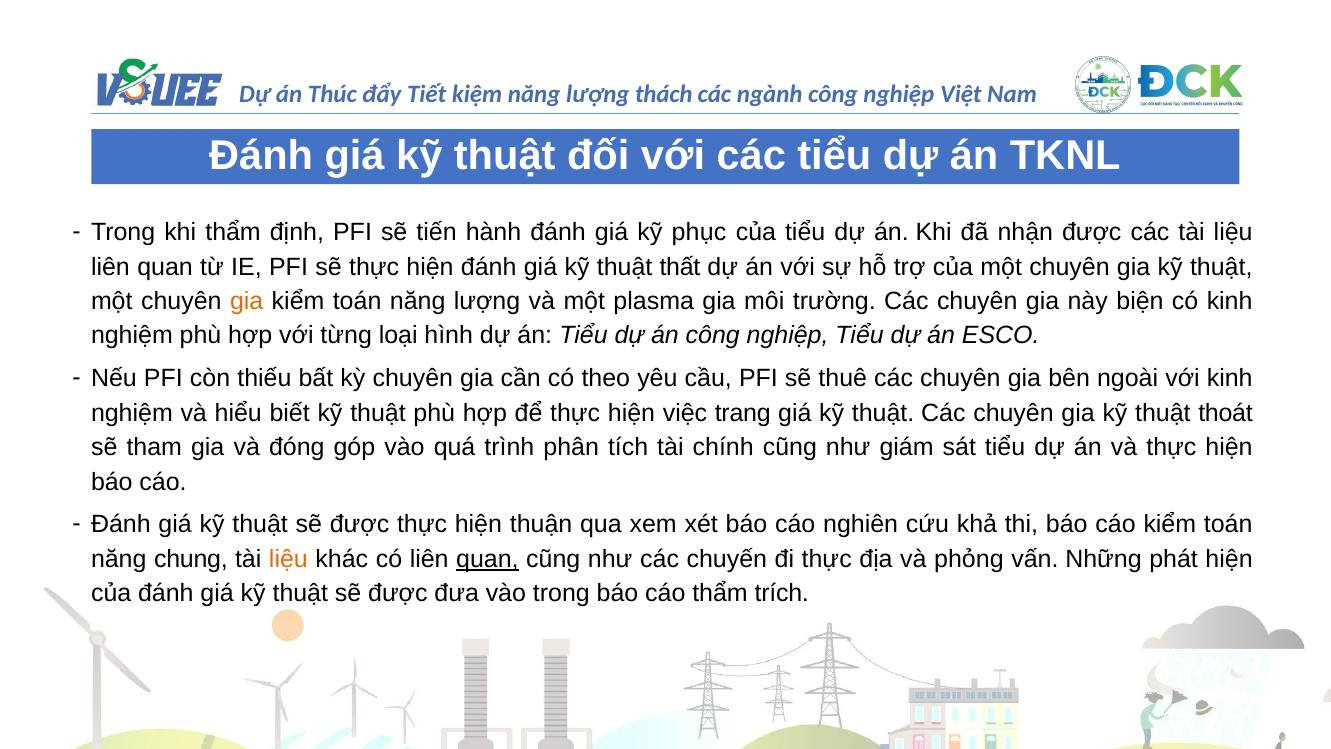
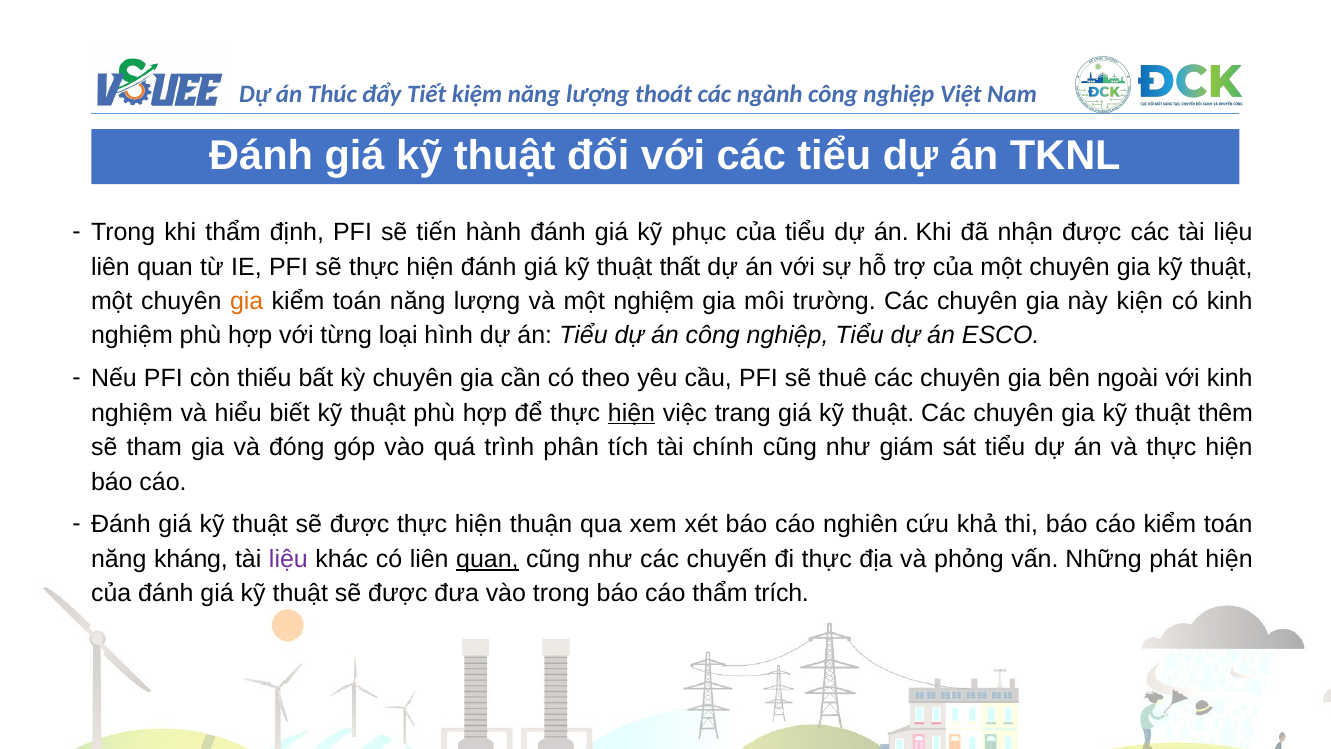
thách: thách -> thoát (664, 95)
một plasma: plasma -> nghiệm (654, 301)
biện: biện -> kiện (1140, 301)
hiện underline: none -> present (632, 413)
thoát: thoát -> thêm (1226, 413)
chung: chung -> kháng (191, 559)
liệu colour: orange -> purple (288, 559)
